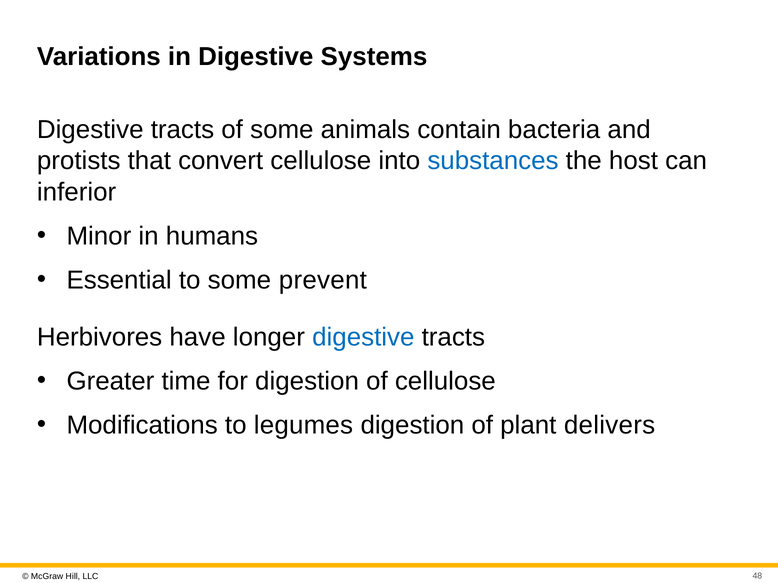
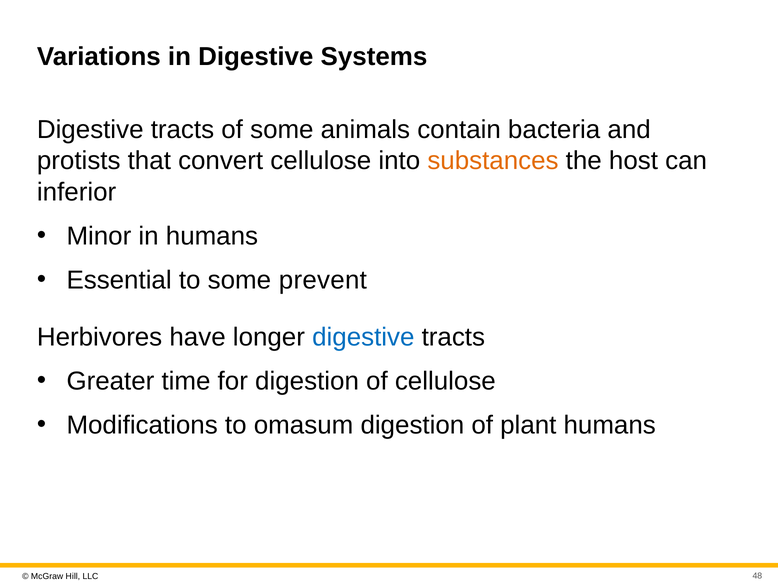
substances colour: blue -> orange (493, 161)
legumes: legumes -> omasum (304, 425)
plant delivers: delivers -> humans (610, 425)
